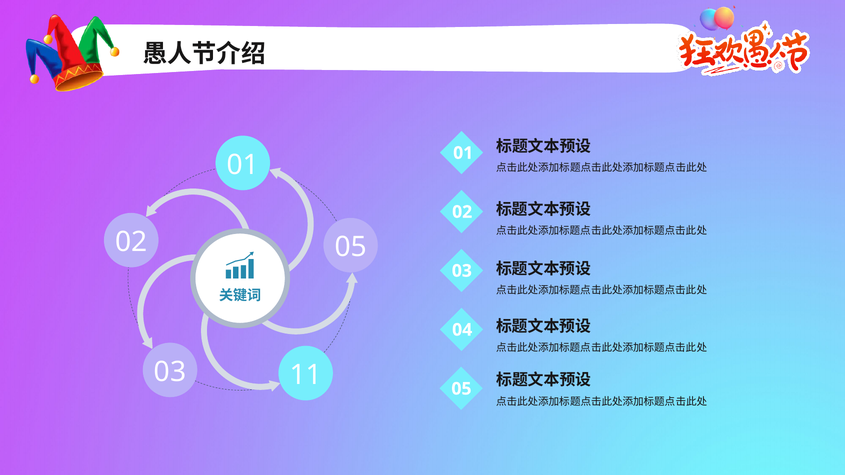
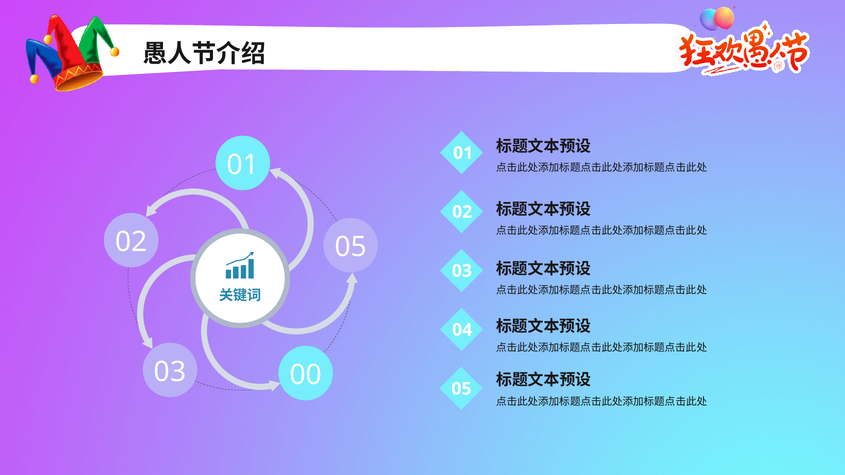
11: 11 -> 00 (306, 375)
